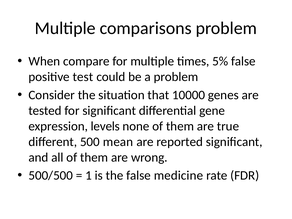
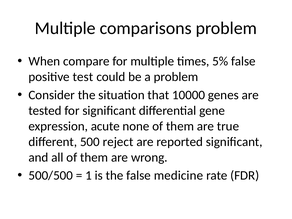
levels: levels -> acute (105, 126)
mean: mean -> reject (118, 142)
